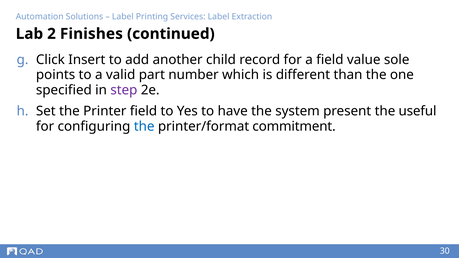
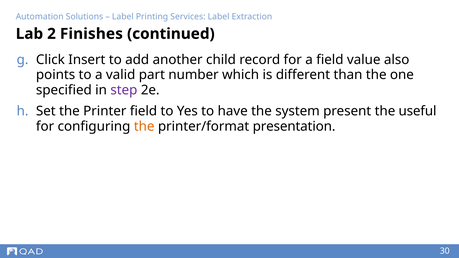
sole: sole -> also (397, 60)
the colour: blue -> orange (144, 126)
commitment: commitment -> presentation (294, 126)
